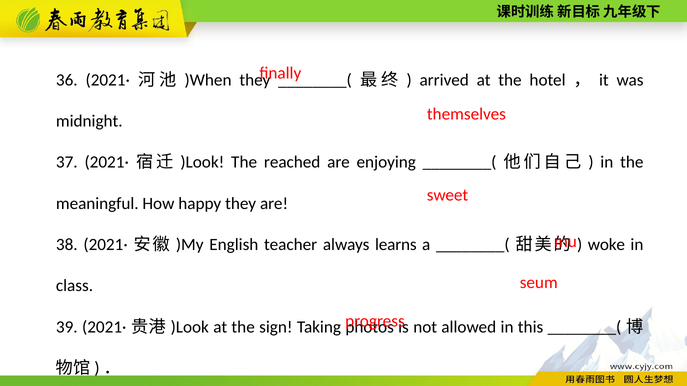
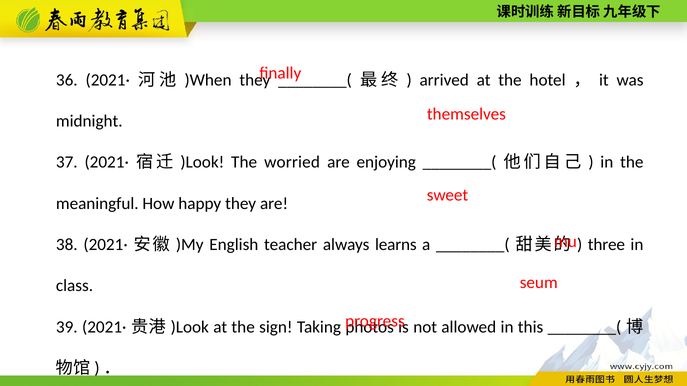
reached: reached -> worried (292, 162)
woke: woke -> three (606, 245)
